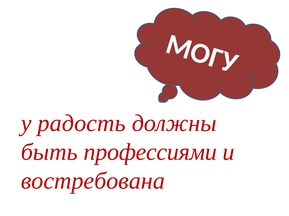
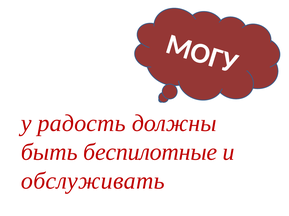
профессиями: профессиями -> беспилотные (150, 153)
востребована: востребована -> обслуживать (93, 181)
